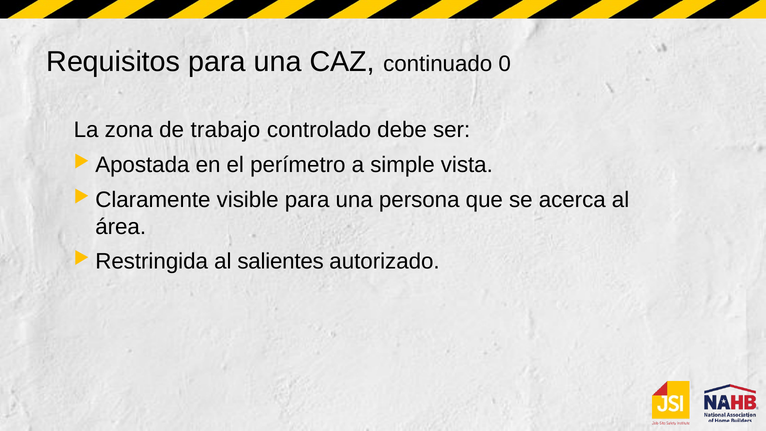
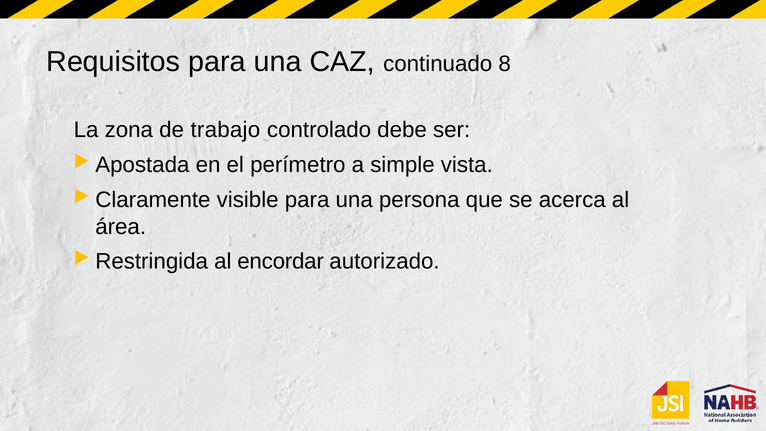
0: 0 -> 8 (505, 64)
salientes: salientes -> encordar (281, 262)
